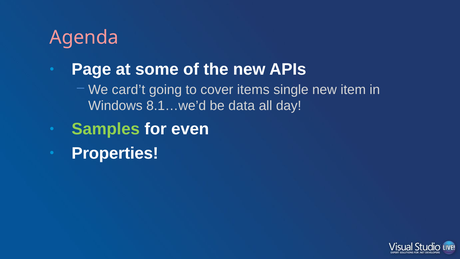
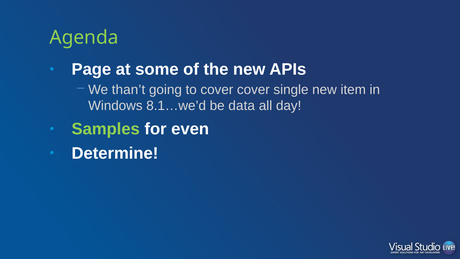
Agenda colour: pink -> light green (84, 37)
card’t: card’t -> than’t (129, 90)
cover items: items -> cover (253, 90)
Properties: Properties -> Determine (115, 153)
